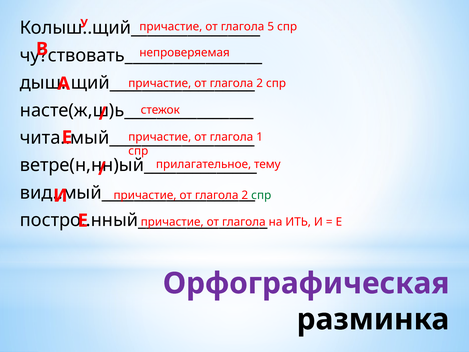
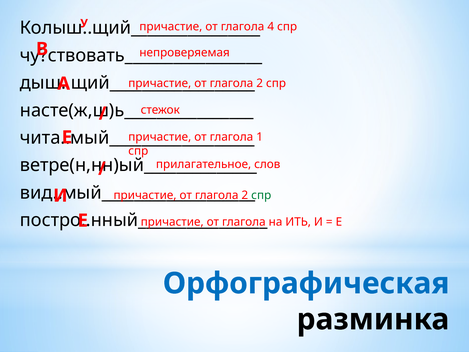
5: 5 -> 4 (271, 27)
тему: тему -> слов (267, 164)
Орфографическая colour: purple -> blue (306, 283)
